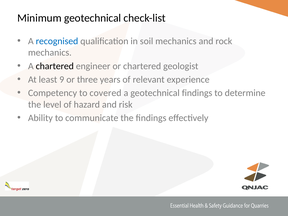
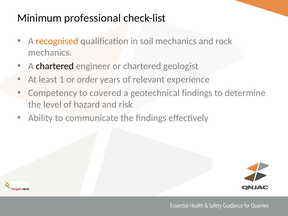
Minimum geotechnical: geotechnical -> professional (92, 18)
recognised colour: blue -> orange (57, 41)
9: 9 -> 1 (62, 80)
three: three -> order (87, 80)
